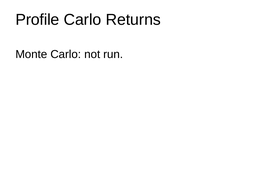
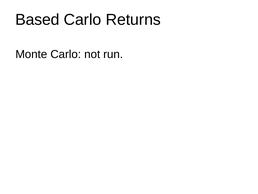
Profile: Profile -> Based (37, 20)
